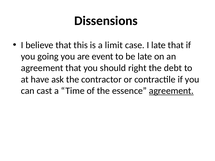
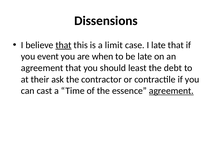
that underline: none -> present (64, 45)
going: going -> event (48, 57)
event: event -> when (103, 57)
right: right -> least (137, 68)
have: have -> their (40, 80)
